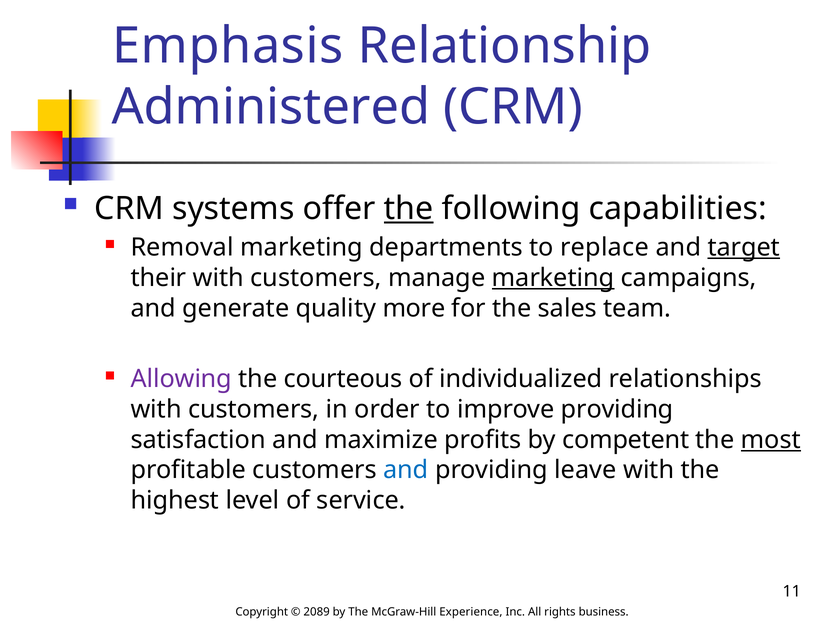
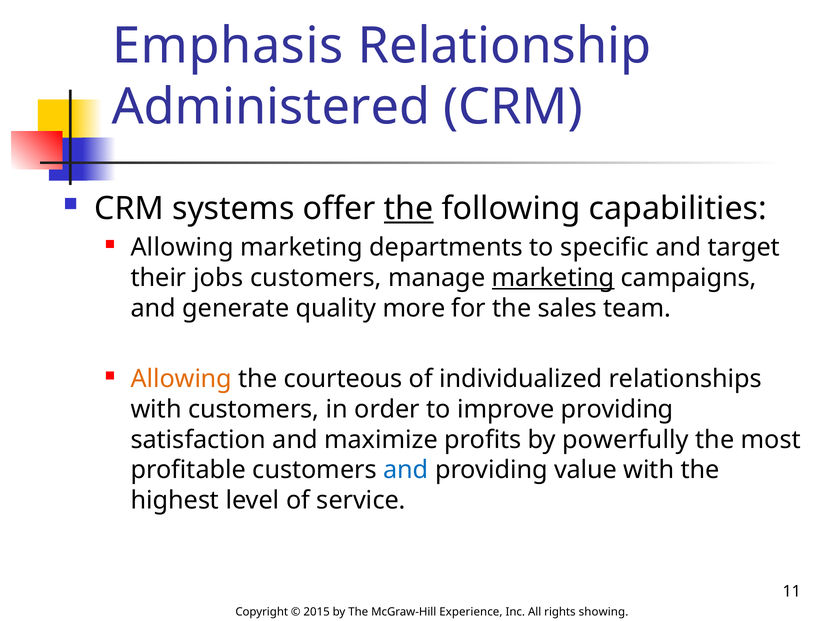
Removal: Removal -> Allowing (182, 247)
replace: replace -> specific (605, 247)
target underline: present -> none (744, 247)
their with: with -> jobs (218, 278)
Allowing colour: purple -> orange (181, 379)
competent: competent -> powerfully (626, 439)
most underline: present -> none (771, 439)
leave: leave -> value (585, 470)
2089: 2089 -> 2015 (317, 611)
business: business -> showing (604, 611)
